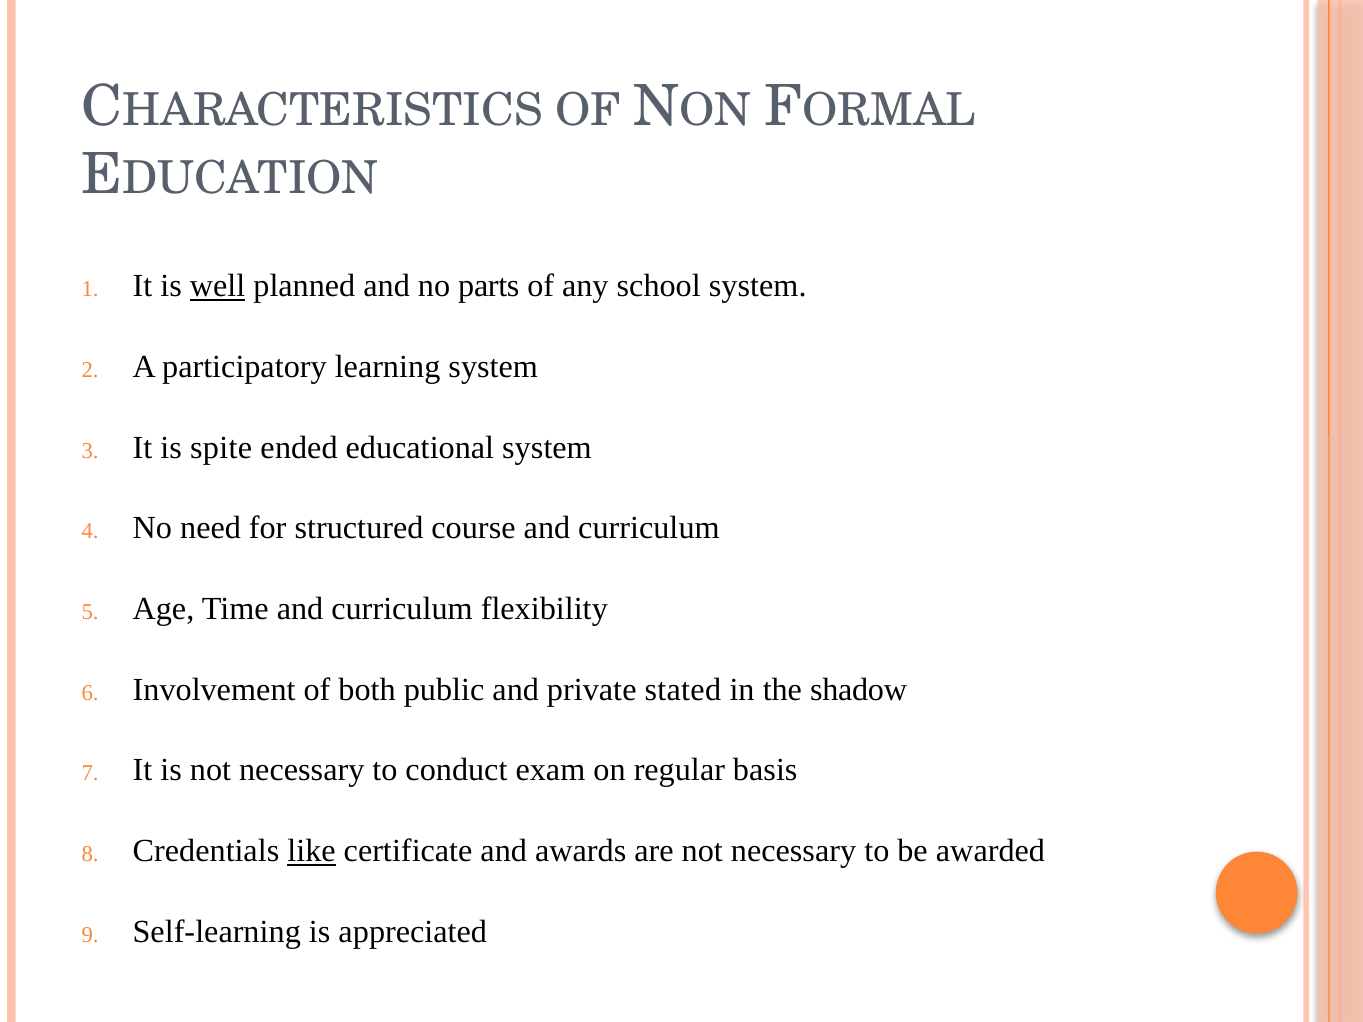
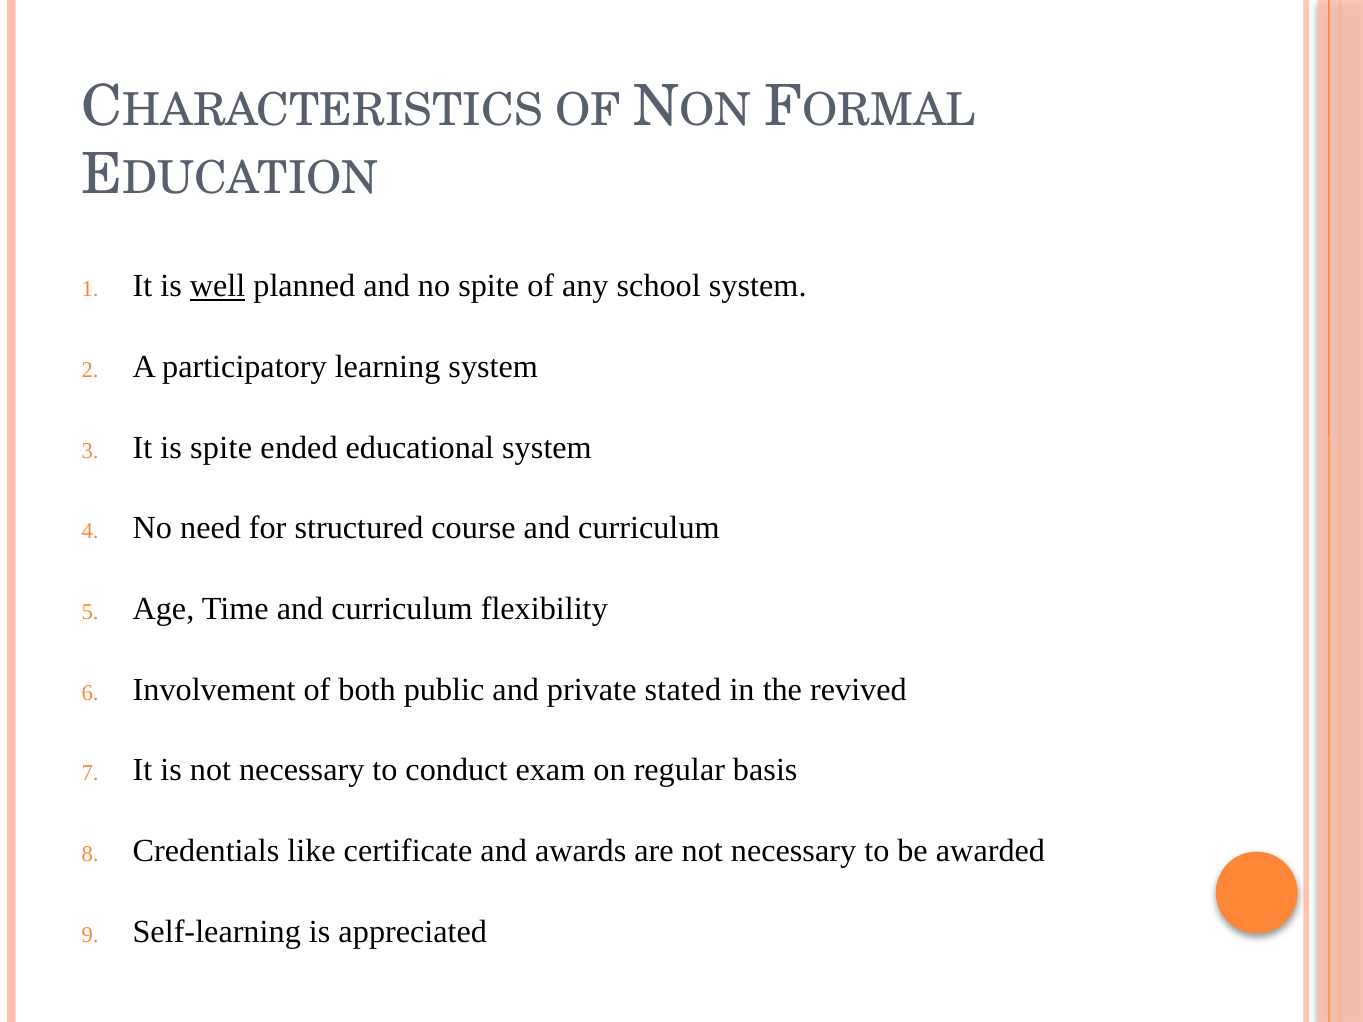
no parts: parts -> spite (489, 286)
shadow: shadow -> revived (858, 690)
like underline: present -> none (312, 851)
